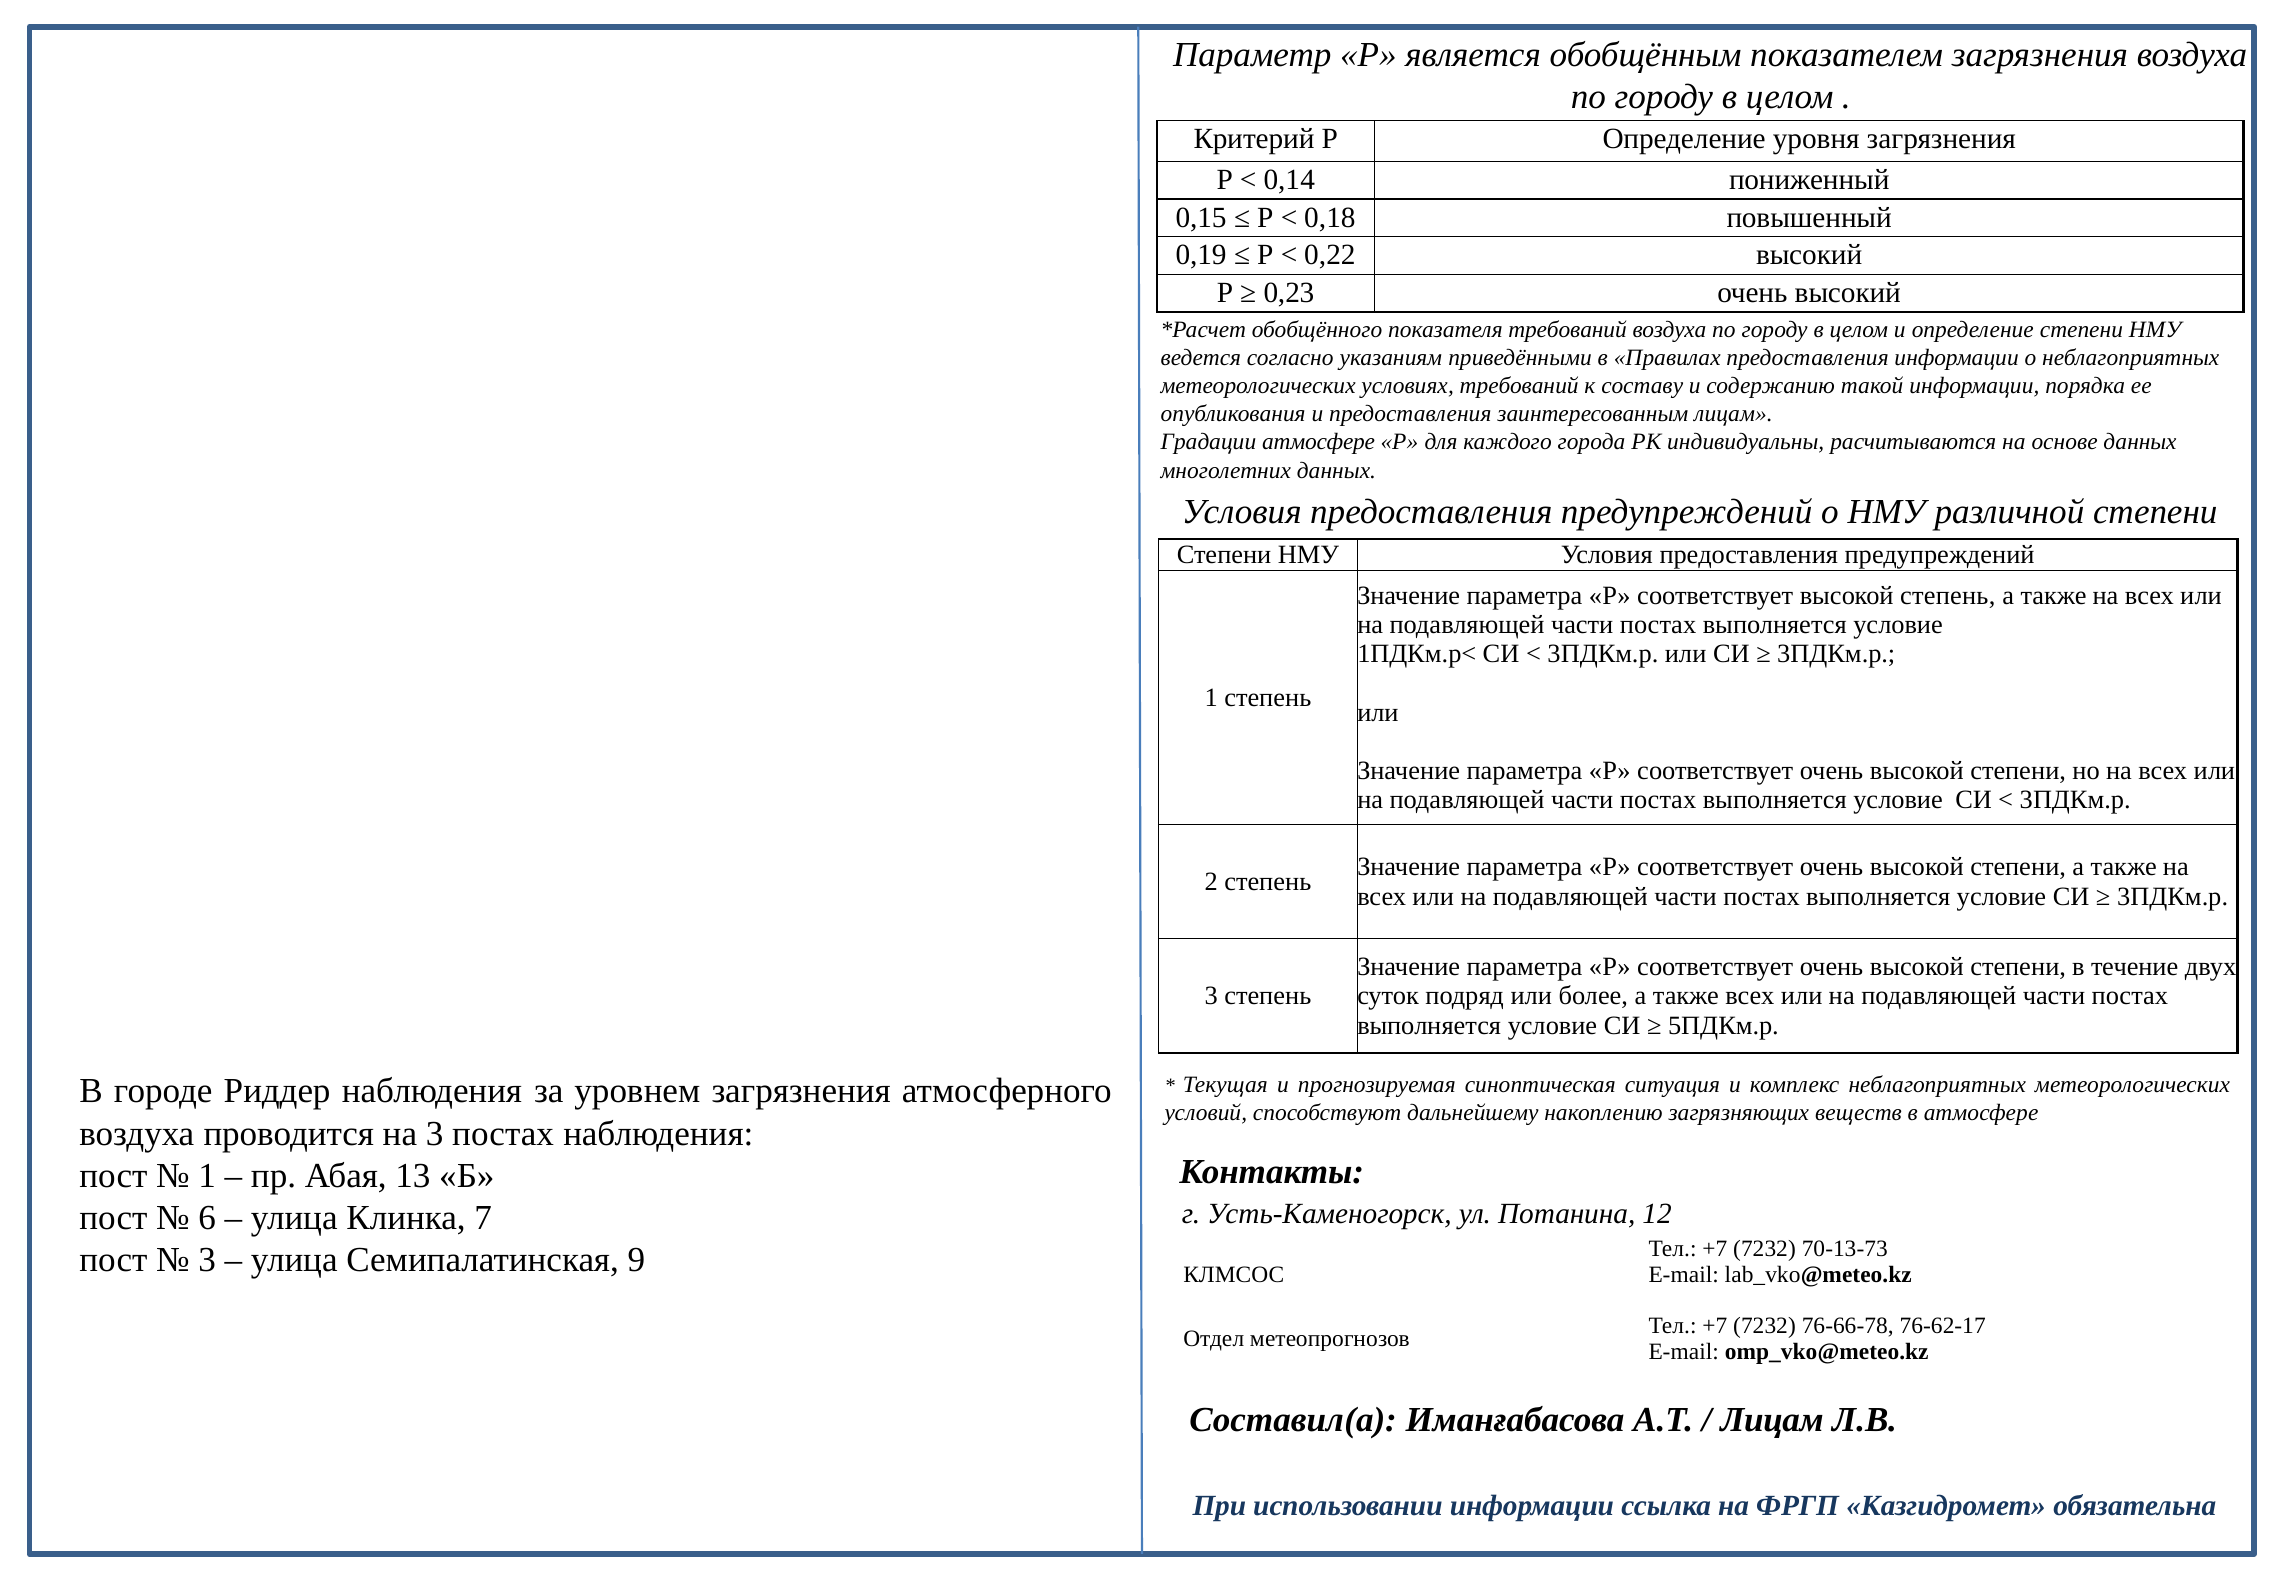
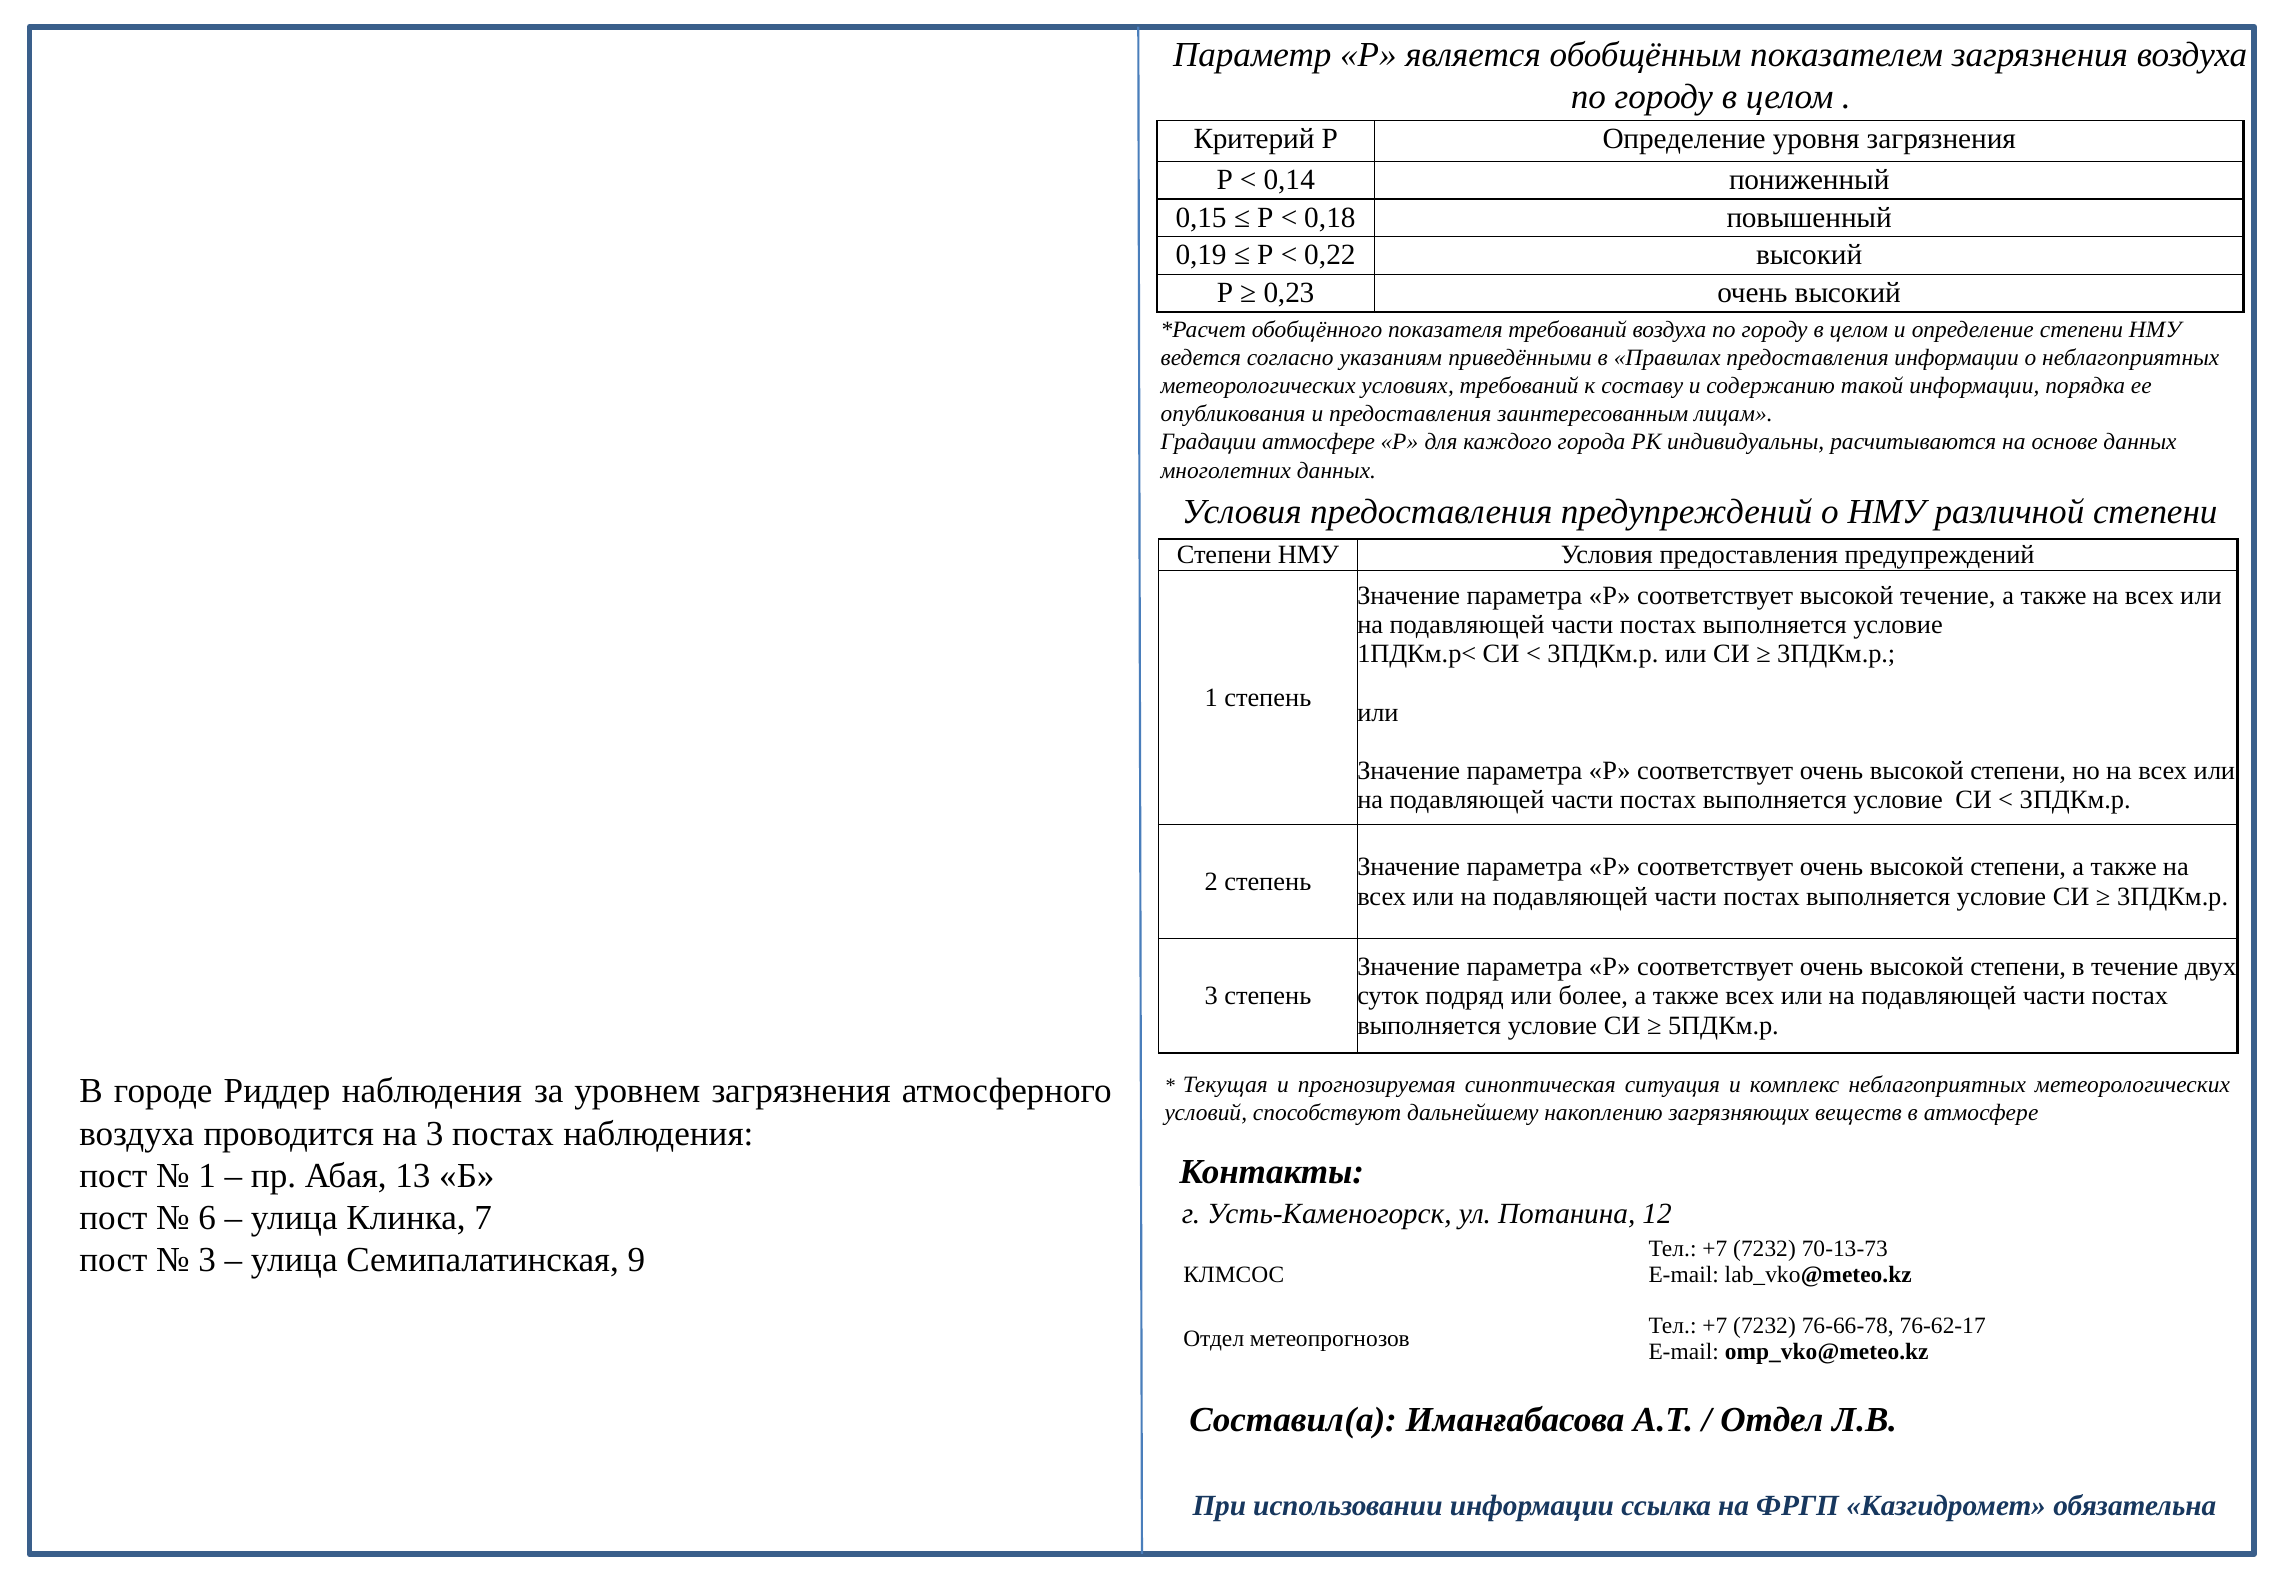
высокой степень: степень -> течение (1948, 596)
Лицам: Лицам -> Отдел (1772, 1420)
